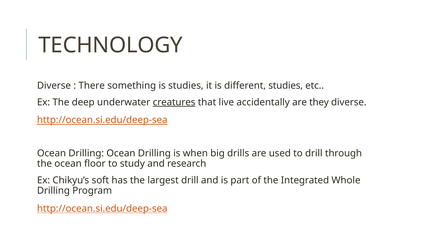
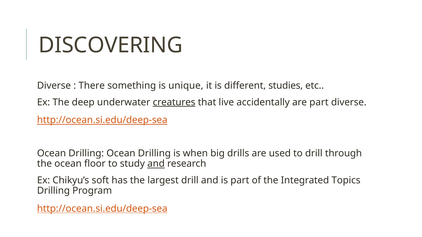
TECHNOLOGY: TECHNOLOGY -> DISCOVERING (111, 45)
is studies: studies -> unique (186, 86)
are they: they -> part (319, 102)
and underline: none -> present (156, 164)
Whole: Whole -> Topics (346, 181)
